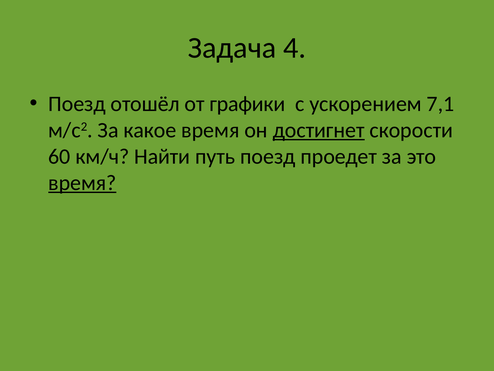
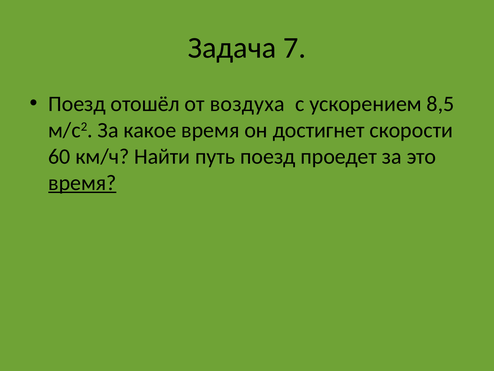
4: 4 -> 7 (295, 48)
графики: графики -> воздуха (247, 104)
7,1: 7,1 -> 8,5 (441, 104)
достигнет underline: present -> none (319, 130)
